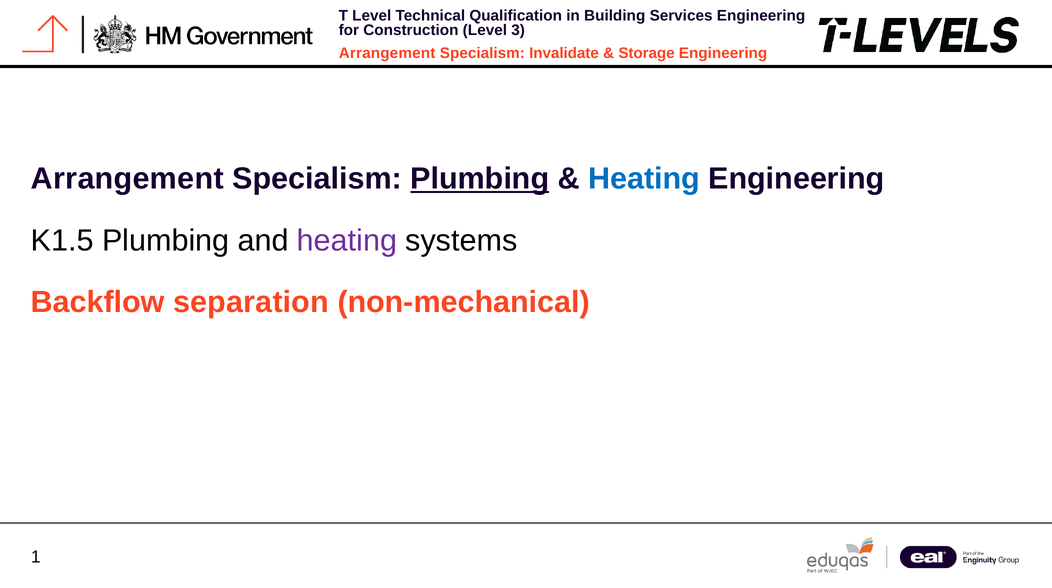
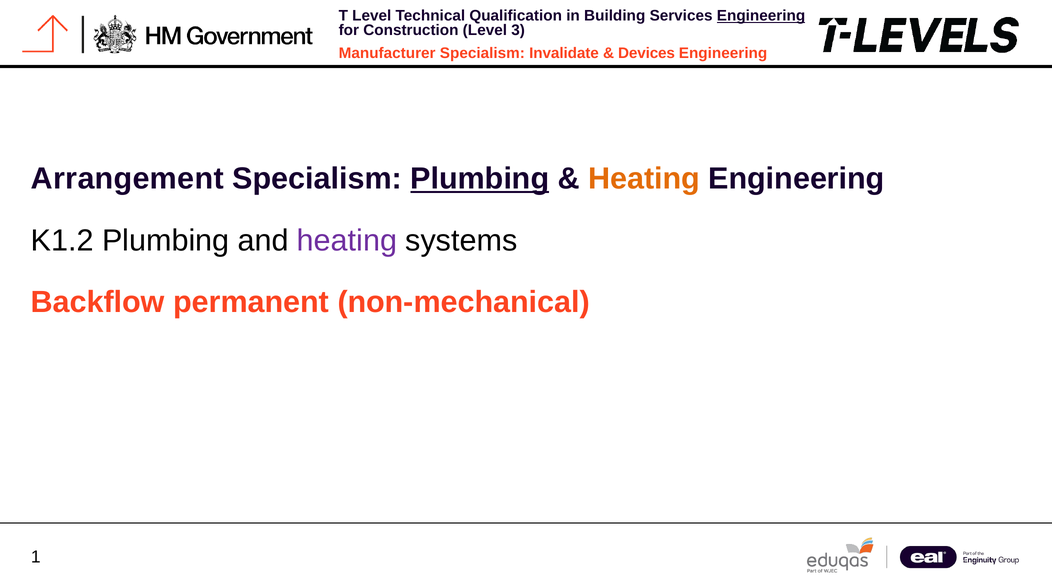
Engineering underline: none -> present (761, 16)
Arrangement: Arrangement -> Manufacturer (387, 53)
Storage: Storage -> Devices (647, 53)
Heating colour: blue -> orange (644, 179)
K1.5: K1.5 -> K1.2 (62, 240)
separation: separation -> permanent (251, 302)
